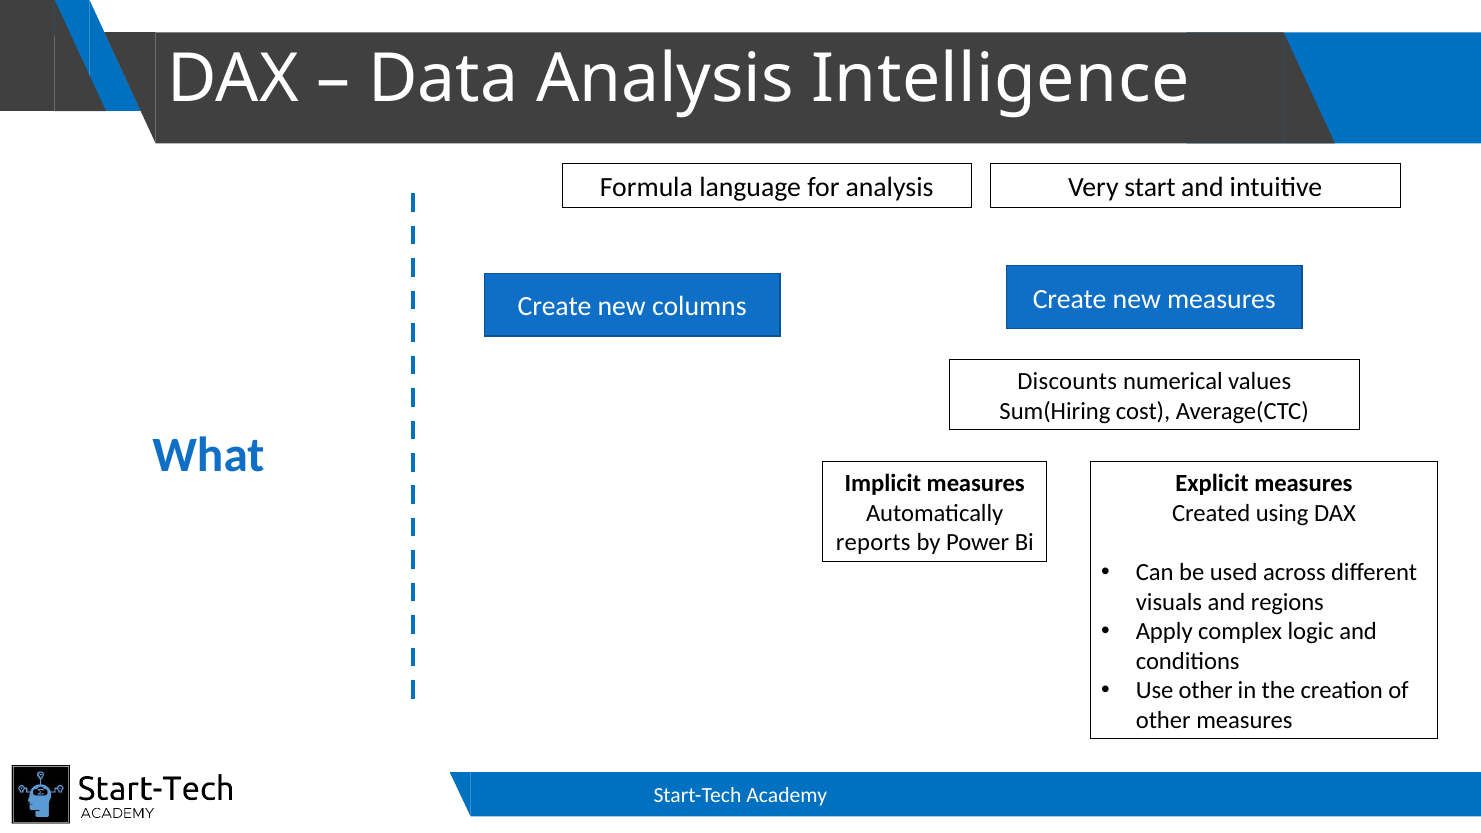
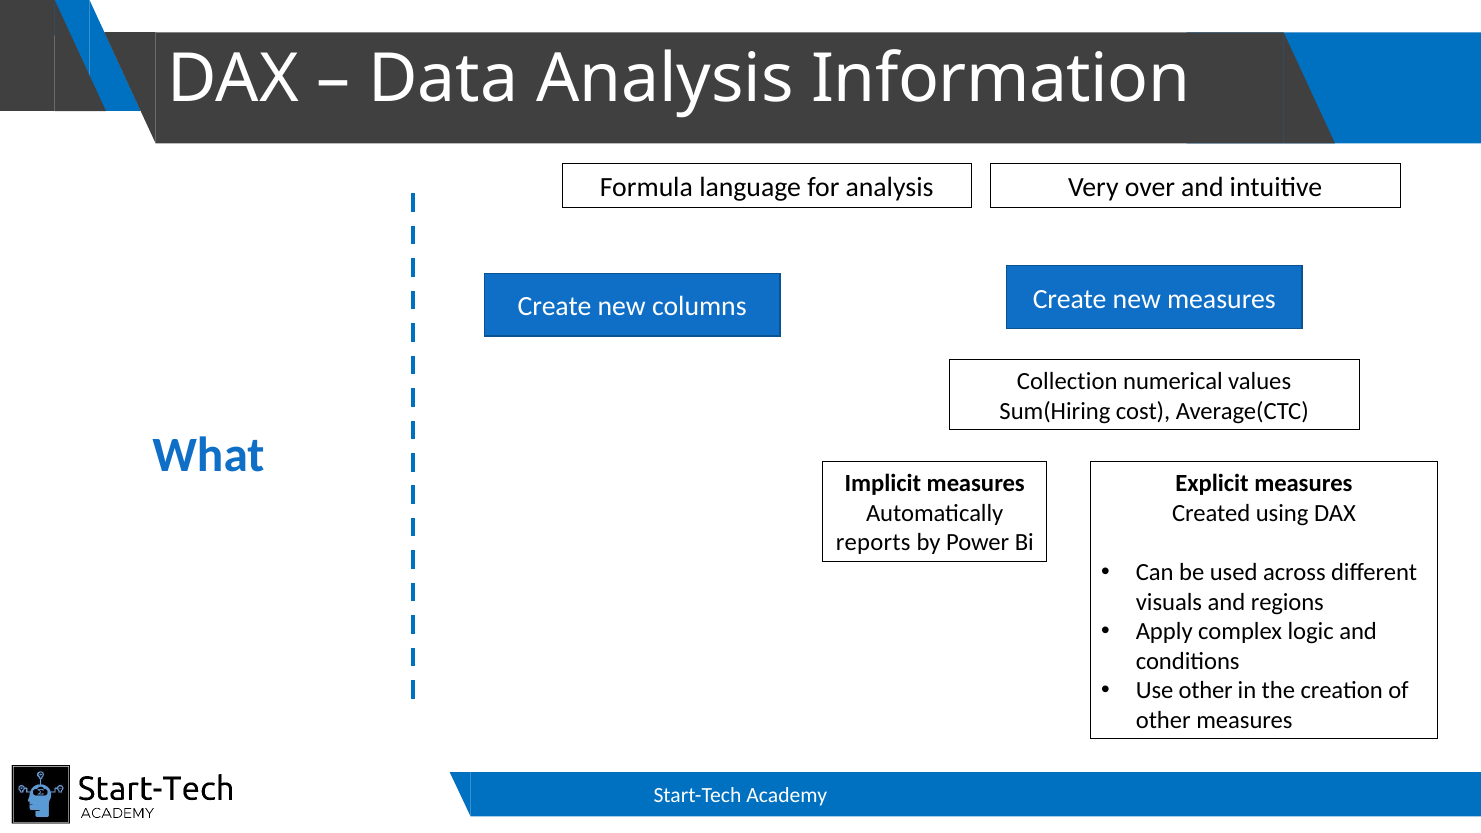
Intelligence: Intelligence -> Information (1001, 79)
start: start -> over (1150, 187)
Discounts: Discounts -> Collection (1067, 381)
